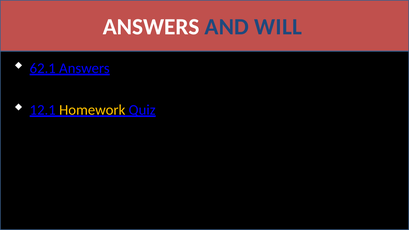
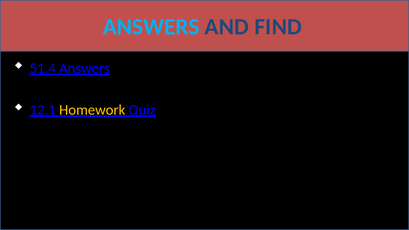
ANSWERS colour: white -> light blue (151, 27)
WILL: WILL -> FIND (278, 27)
62.1: 62.1 -> 51.4 (43, 68)
